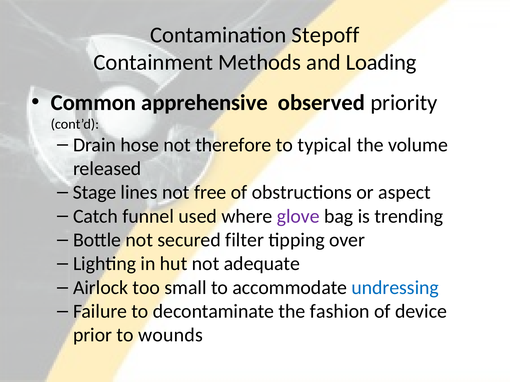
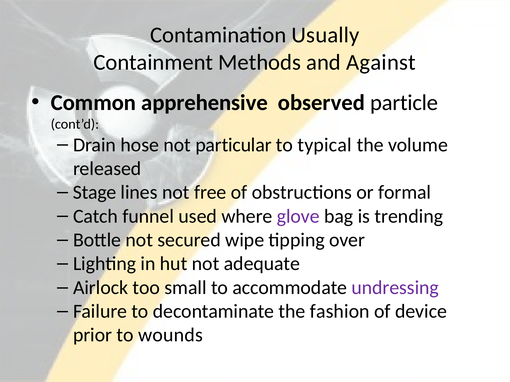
Stepoff: Stepoff -> Usually (326, 35)
Loading: Loading -> Against (381, 62)
priority: priority -> particle (404, 103)
therefore: therefore -> particular (233, 145)
aspect: aspect -> formal (405, 193)
filter: filter -> wipe (245, 240)
undressing colour: blue -> purple (395, 288)
